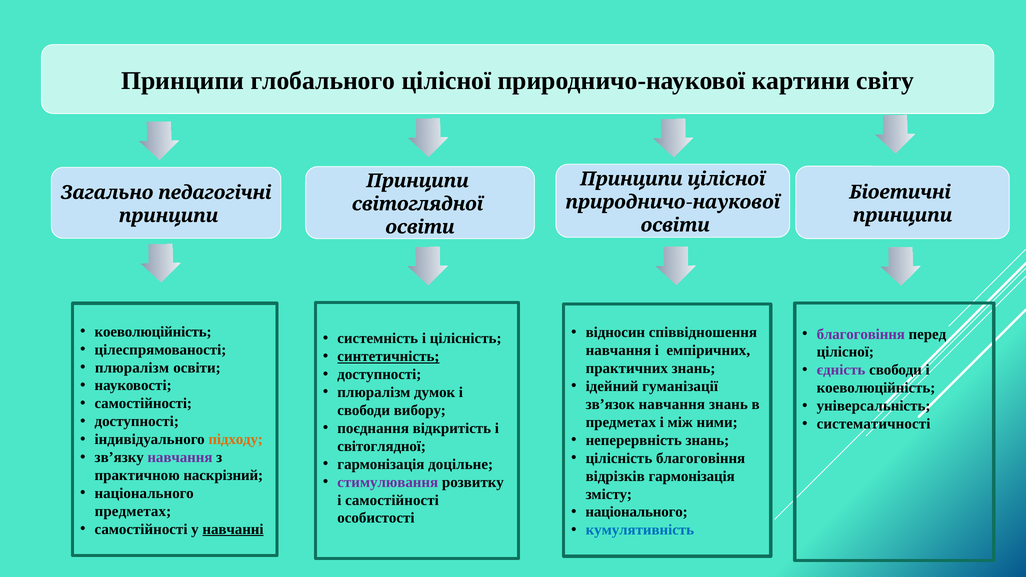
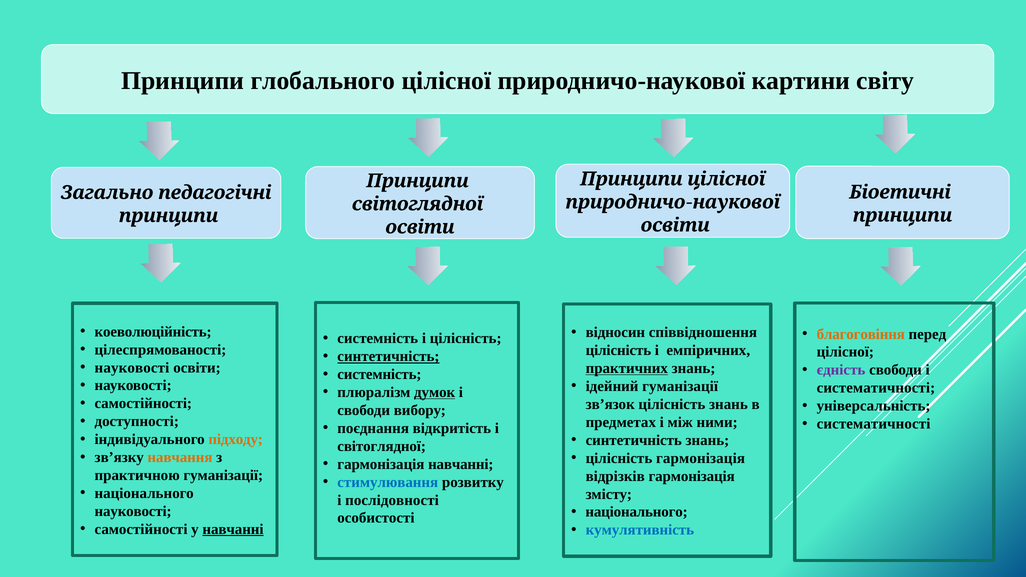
благоговіння colour: purple -> orange (861, 334)
навчання: навчання -> цілісність (618, 350)
плюралізм: плюралізм -> науковості (132, 368)
практичних underline: none -> present (627, 368)
доступності: доступності -> системність (379, 374)
коеволюційність: коеволюційність -> систематичності (876, 388)
думок underline: none -> present (435, 392)
зв’язок навчання: навчання -> цілісність (672, 404)
неперервність: неперервність -> синтетичність (634, 440)
навчання colour: purple -> orange (180, 457)
цілісність благоговіння: благоговіння -> гармонізація (701, 458)
гармонізація доцільне: доцільне -> навчанні (461, 464)
практичною наскрізний: наскрізний -> гуманізації (223, 475)
стимулювання colour: purple -> blue (388, 482)
і самостійності: самостійності -> послідовності (392, 500)
предметах: предметах -> науковості (133, 511)
